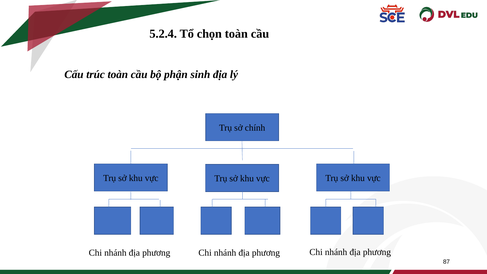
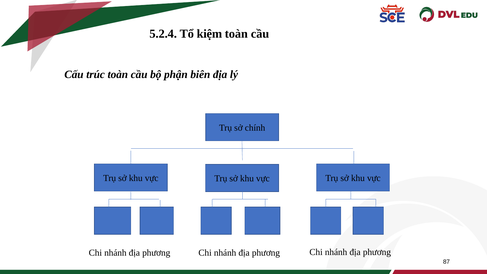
chọn: chọn -> kiệm (209, 34)
sinh: sinh -> biên (200, 75)
